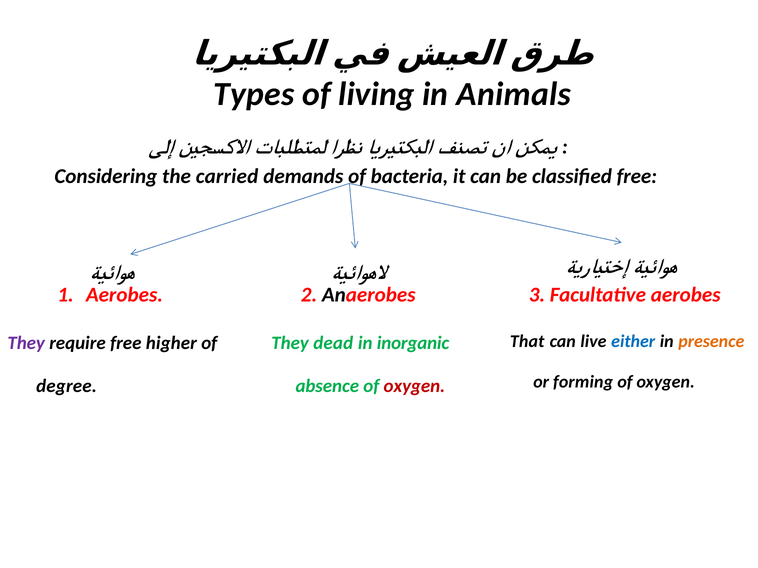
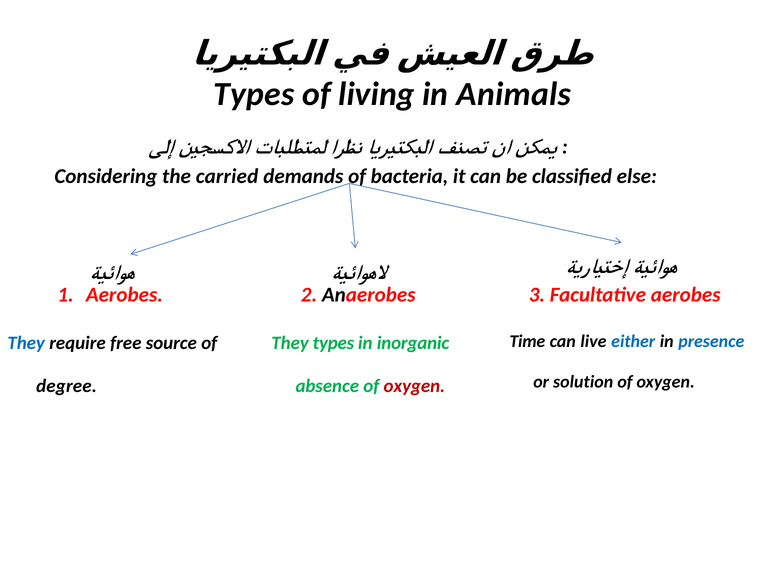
classified free: free -> else (637, 176)
That: That -> Time (527, 341)
presence colour: orange -> blue (711, 341)
They colour: purple -> blue (26, 343)
higher: higher -> source (171, 343)
They dead: dead -> types (333, 343)
forming: forming -> solution (583, 382)
